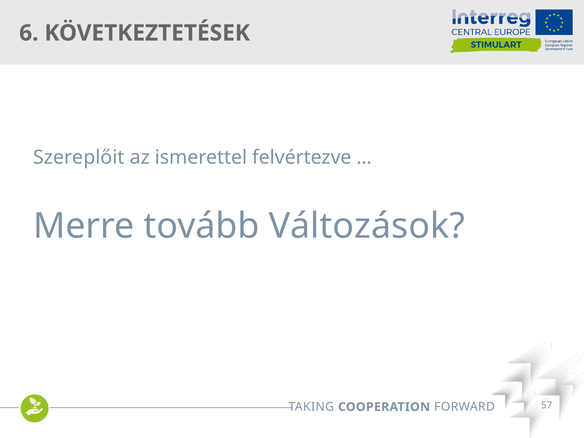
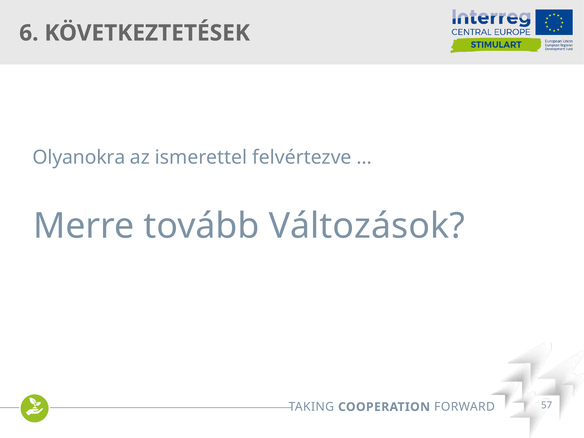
Szereplőit: Szereplőit -> Olyanokra (79, 157)
